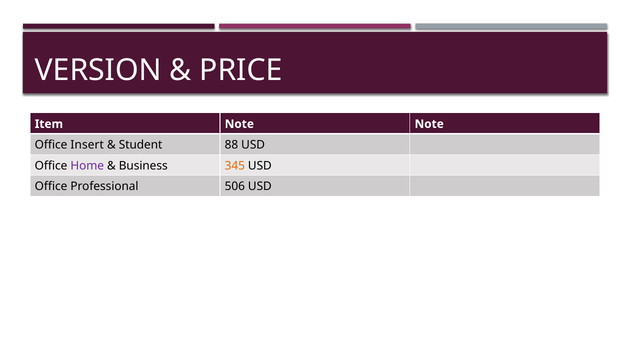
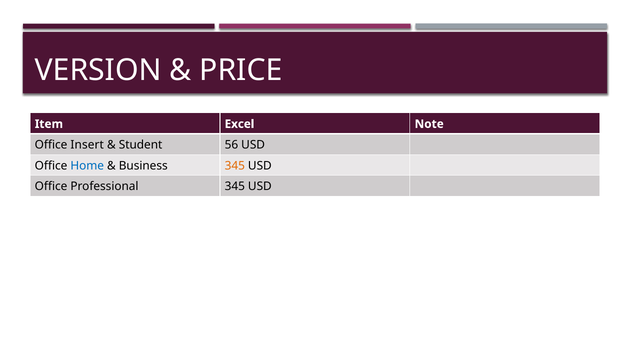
Item Note: Note -> Excel (239, 124)
88: 88 -> 56 (231, 145)
Home colour: purple -> blue (87, 165)
Professional 506: 506 -> 345 (235, 186)
